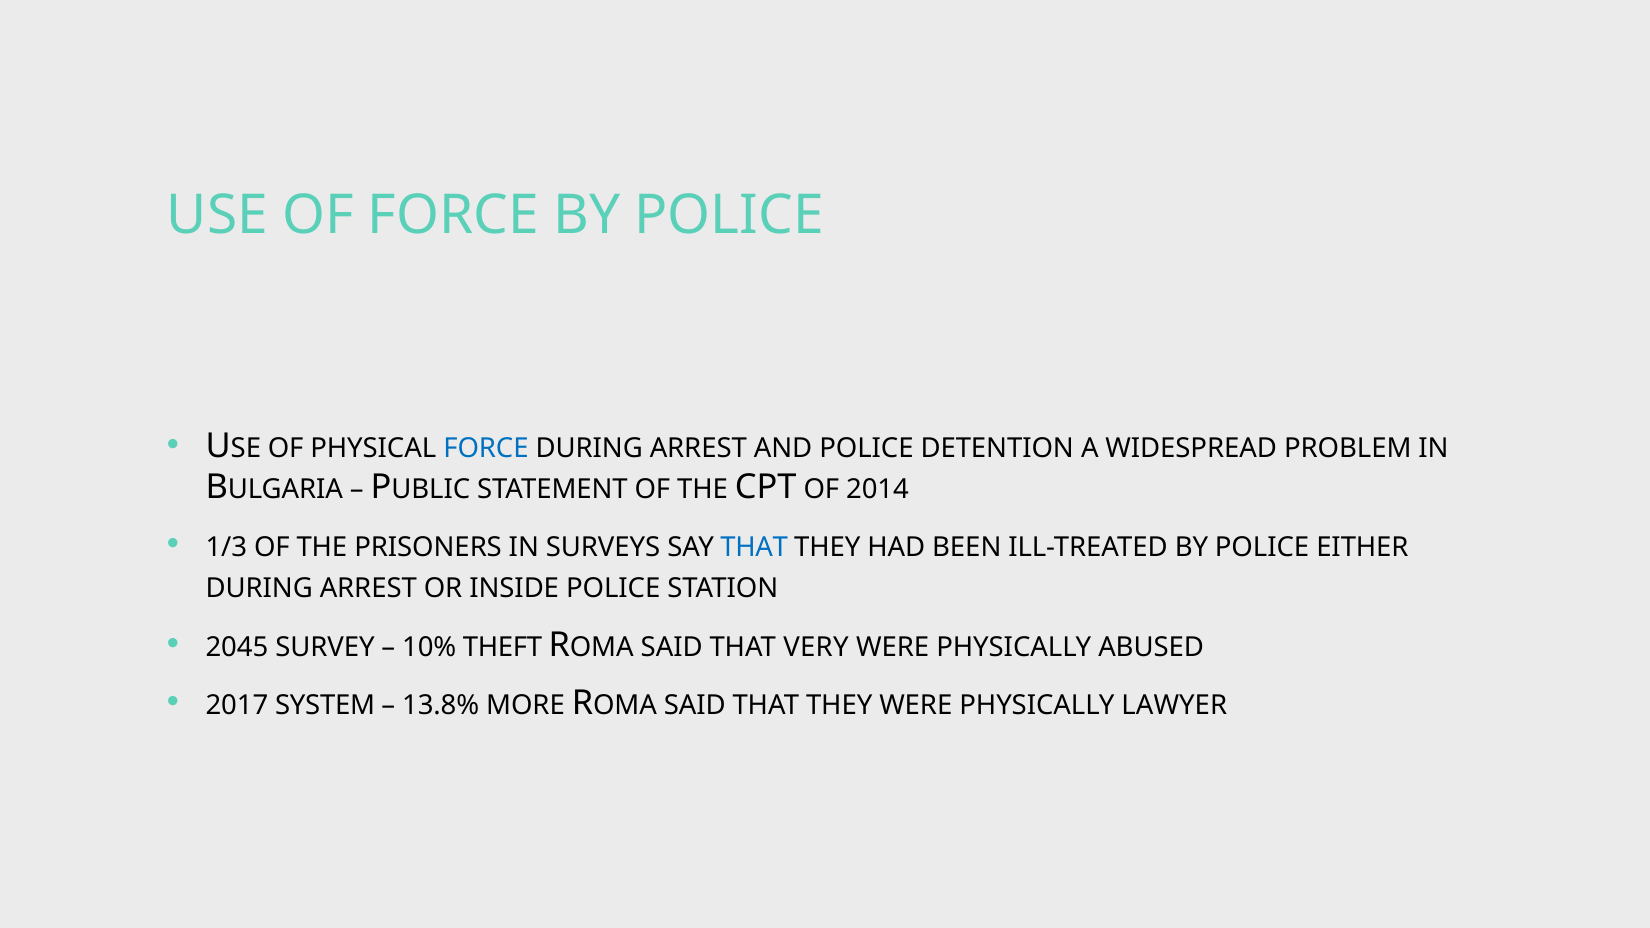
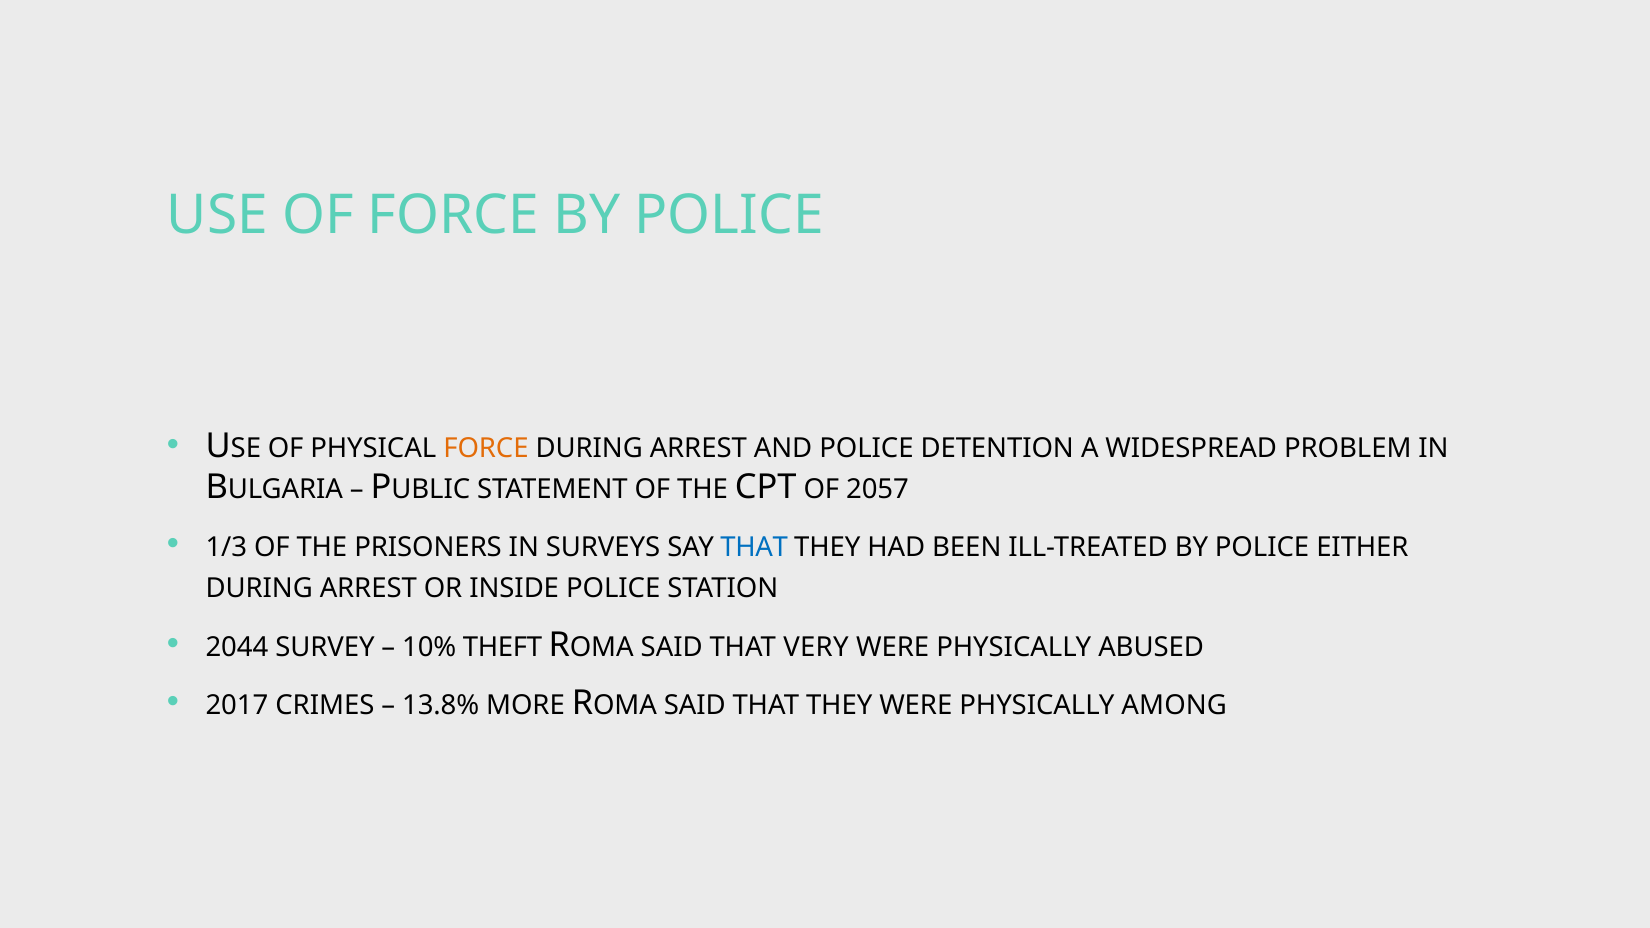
FORCE colour: blue -> orange (486, 448)
2014: 2014 -> 2057 (878, 489)
2045: 2045 -> 2044 (237, 647)
SYSTEM: SYSTEM -> CRIMES (325, 706)
LAWYER: LAWYER -> AMONG (1174, 706)
